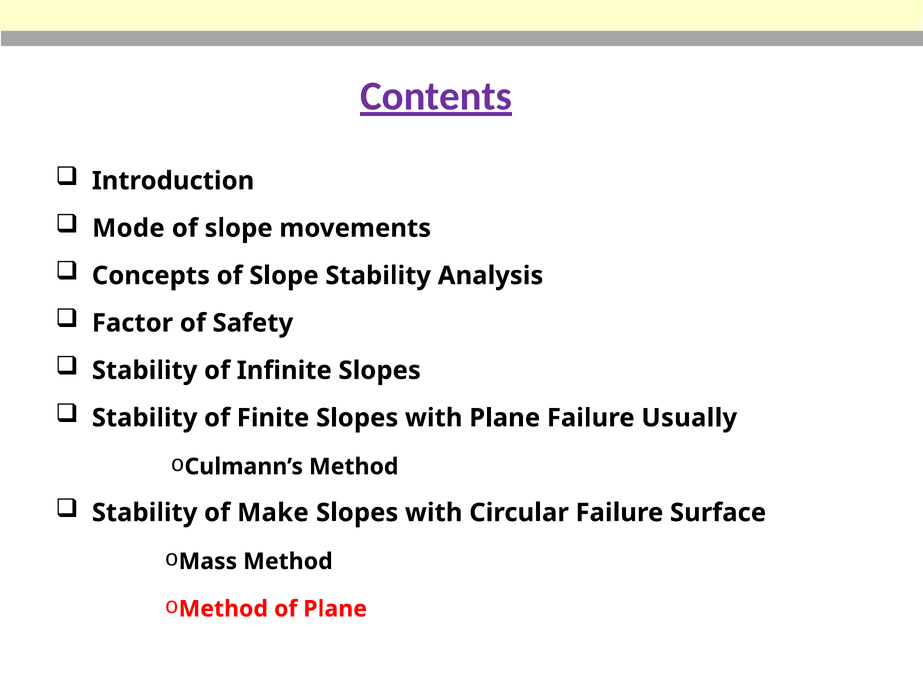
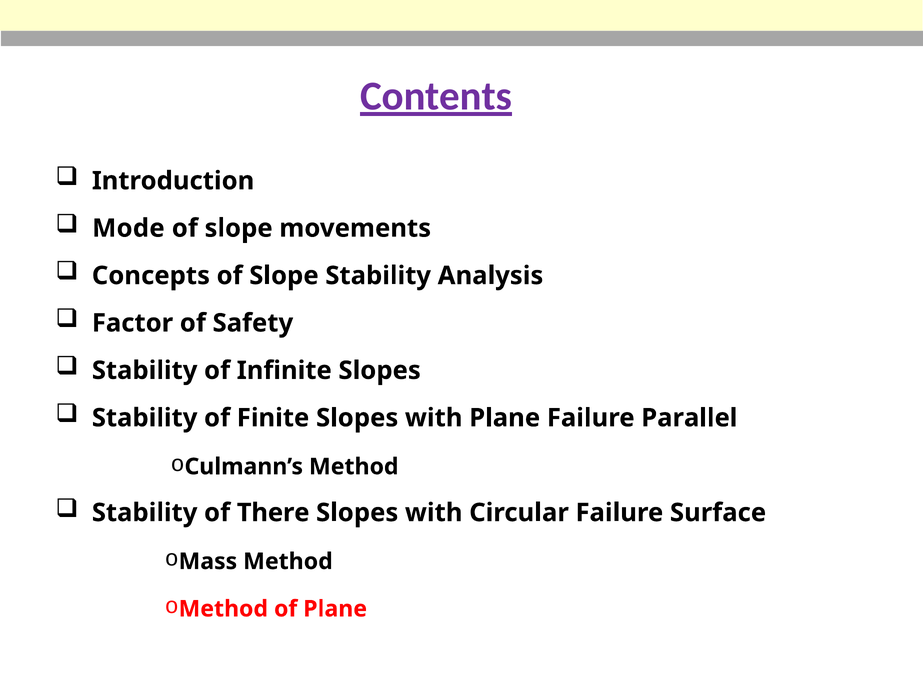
Usually: Usually -> Parallel (689, 418)
Make: Make -> There (273, 513)
